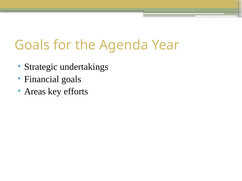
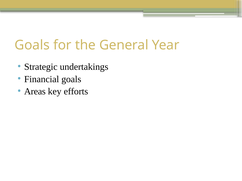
Agenda: Agenda -> General (124, 45)
